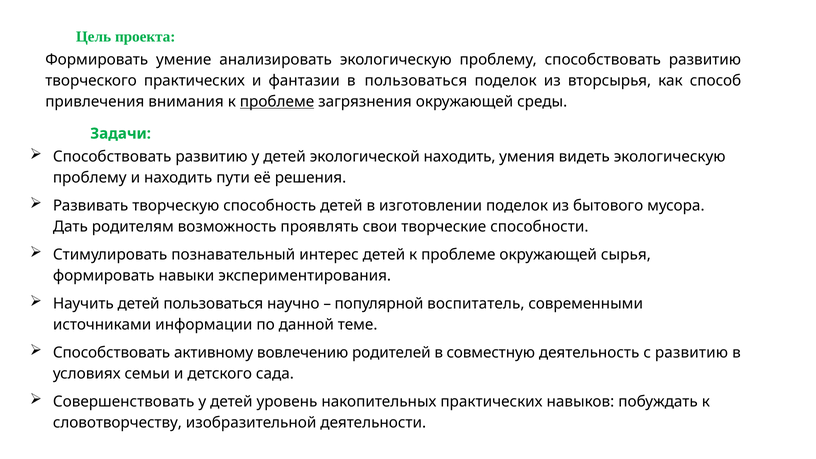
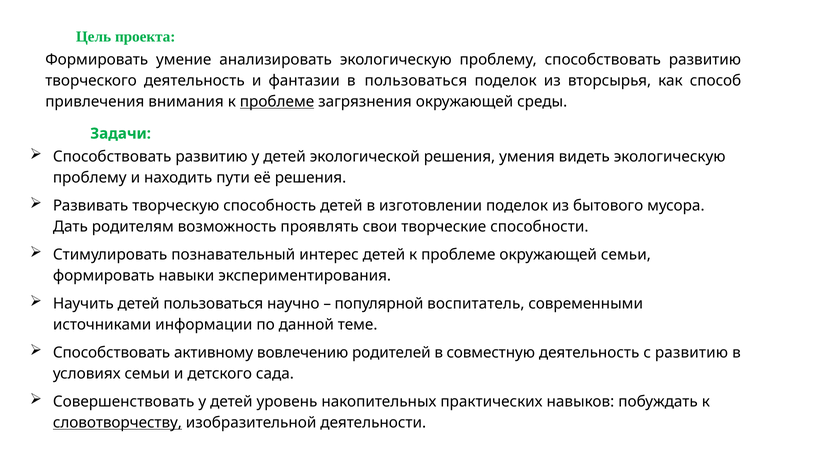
творческого практических: практических -> деятельность (194, 81)
экологической находить: находить -> решения (460, 157)
окружающей сырья: сырья -> семьи (626, 255)
словотворчеству underline: none -> present (117, 423)
